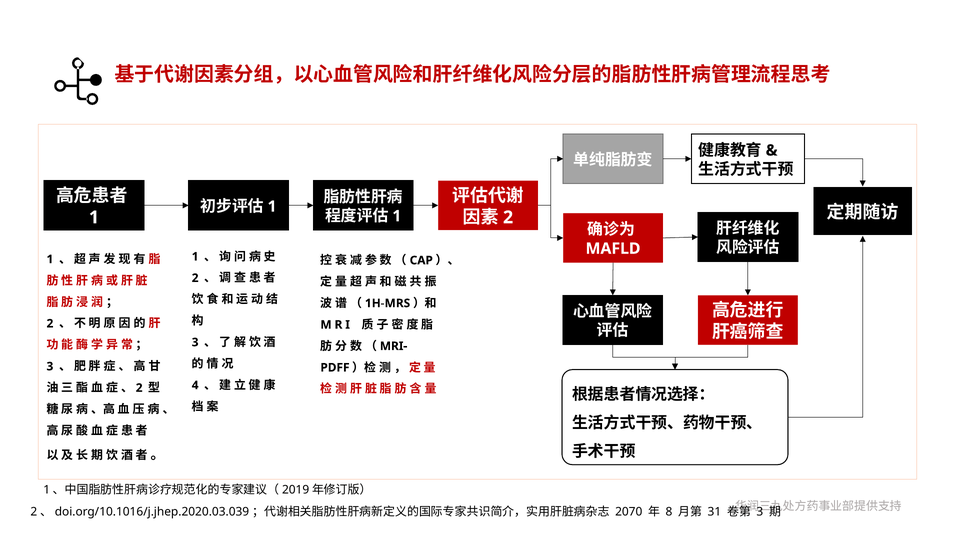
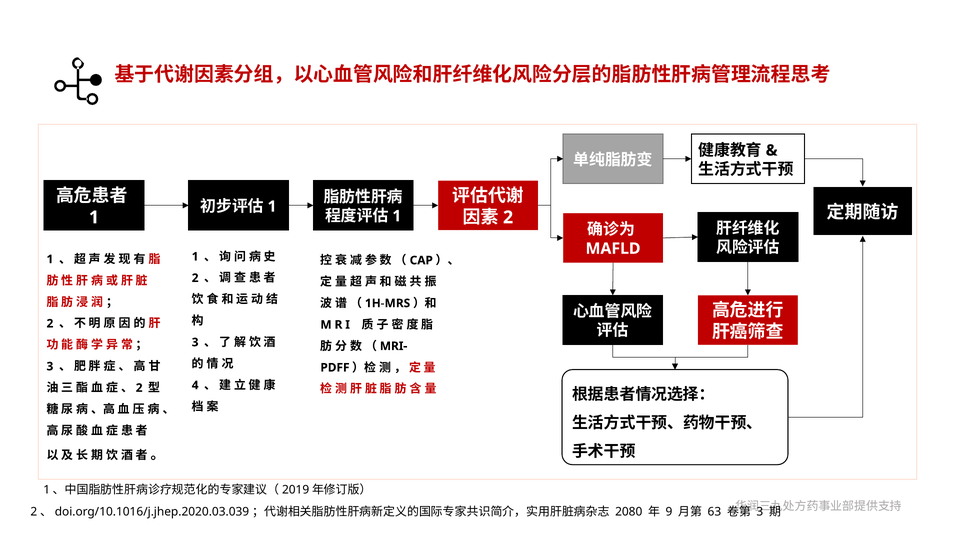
2070: 2070 -> 2080 (629, 512)
8: 8 -> 9 (669, 512)
31: 31 -> 63 (714, 512)
